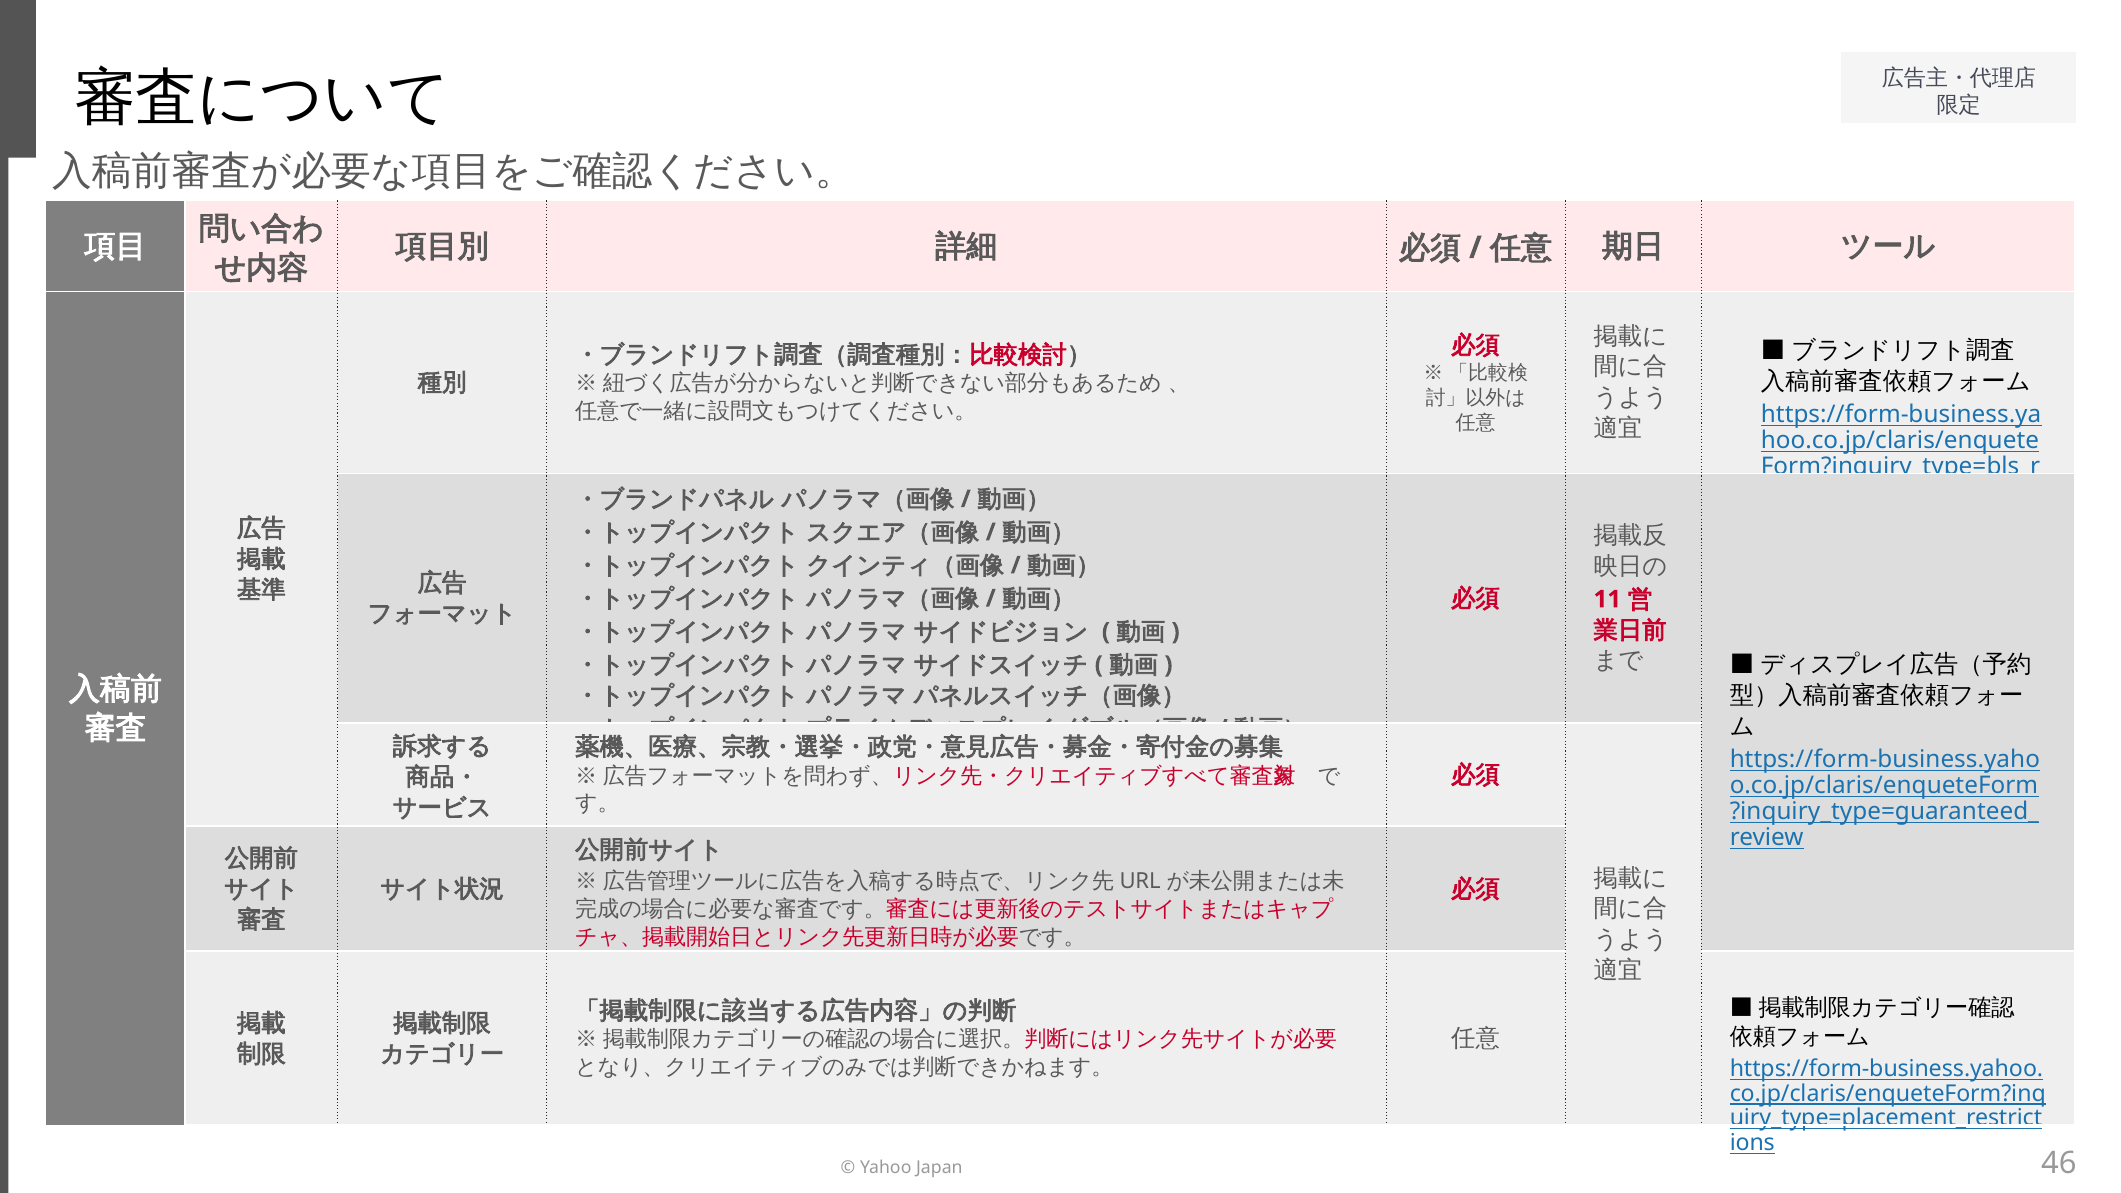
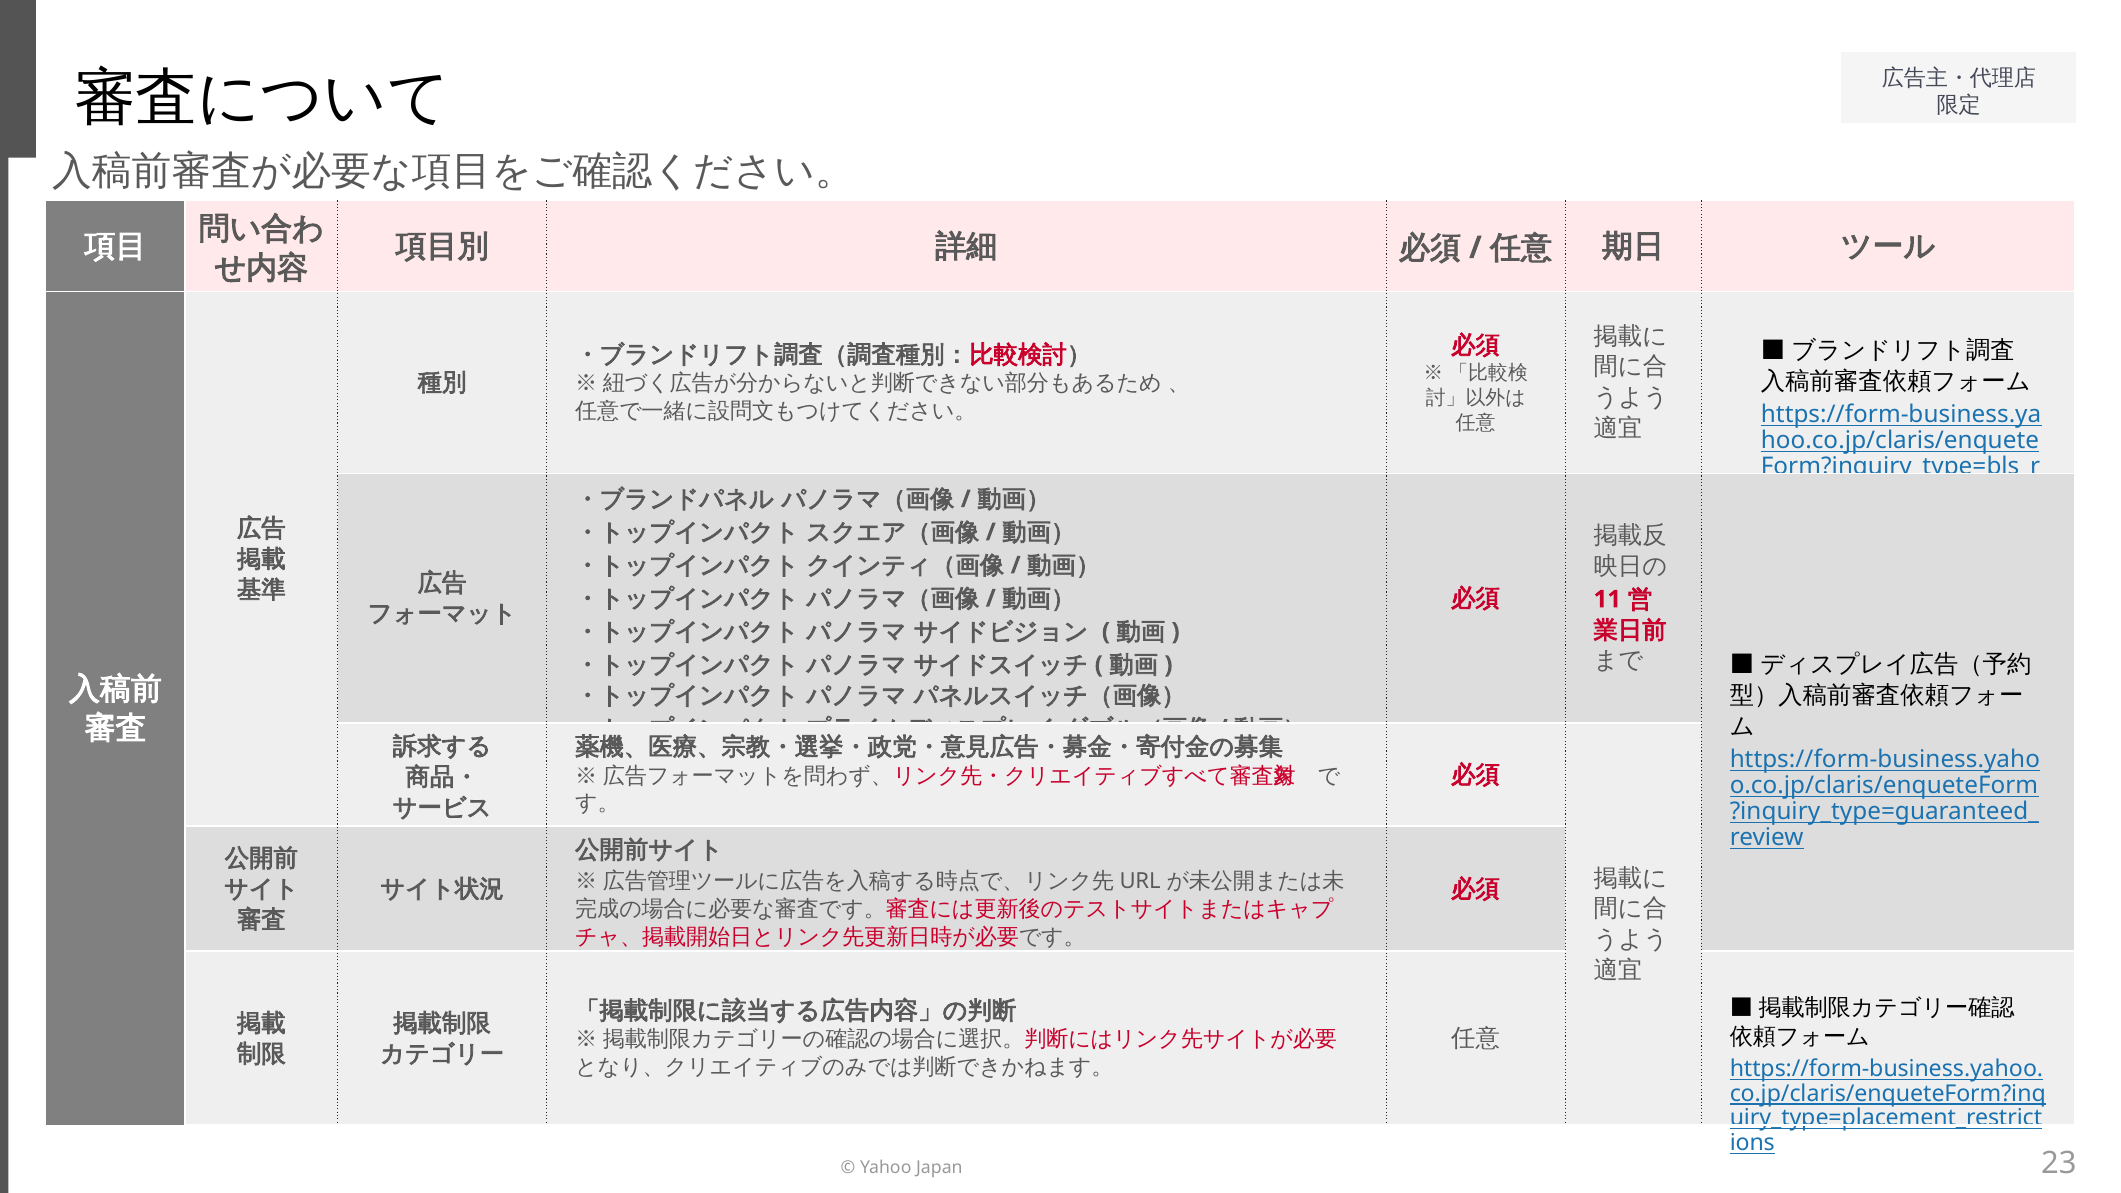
46: 46 -> 23 (2059, 1164)
